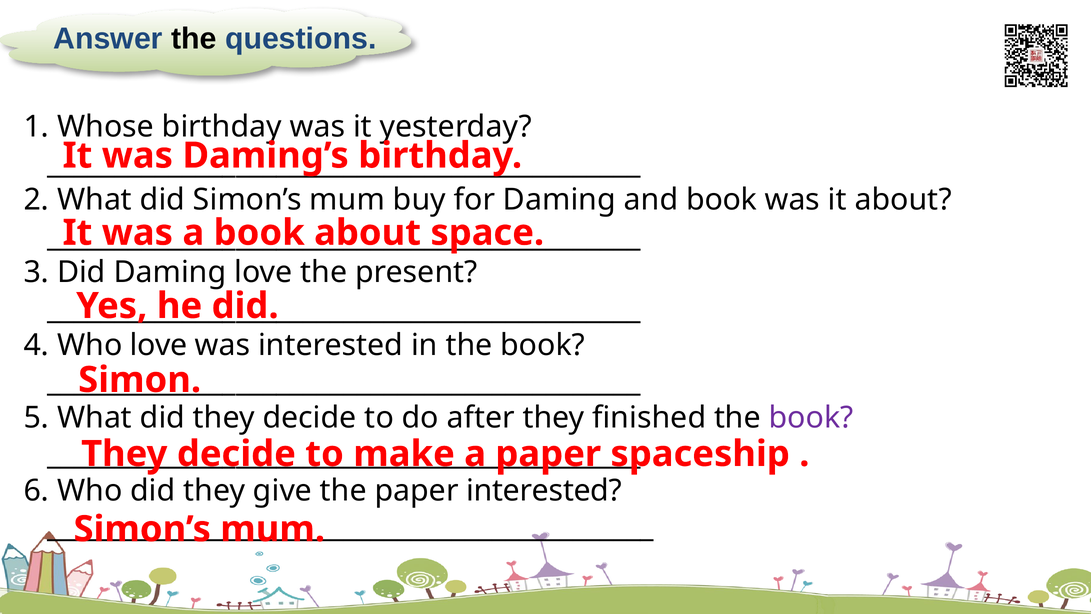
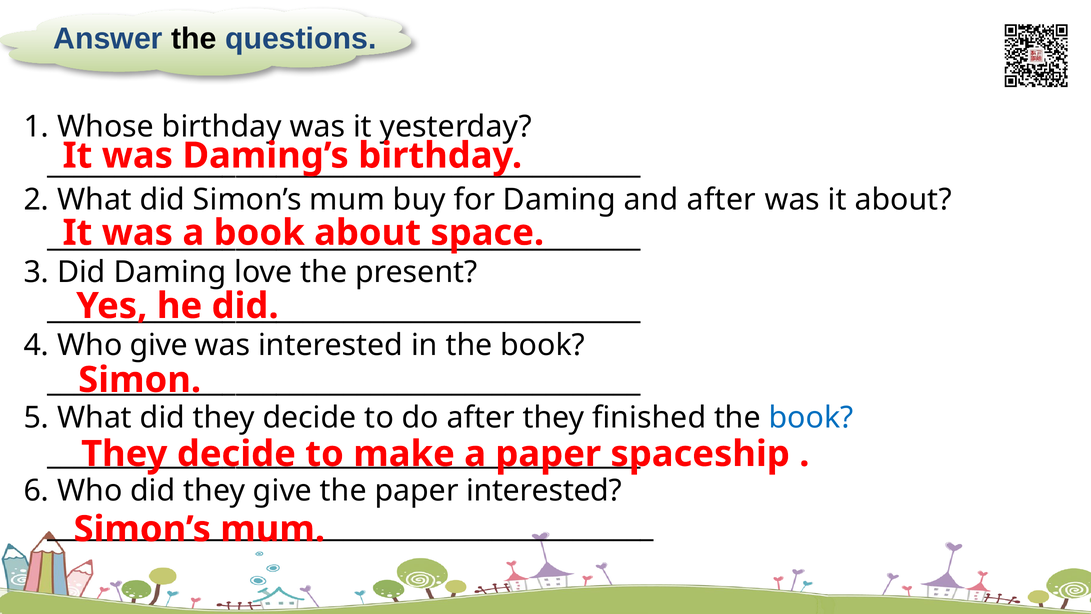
and book: book -> after (721, 200)
Who love: love -> give (159, 345)
book colour: purple -> blue (811, 418)
